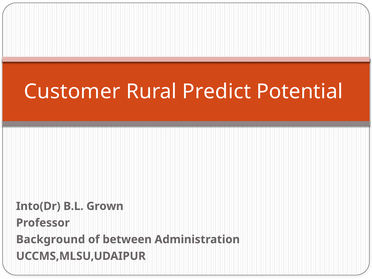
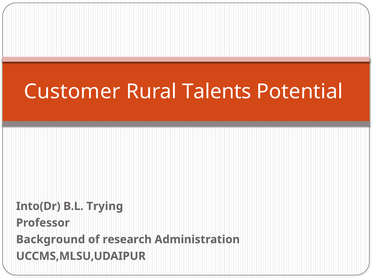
Predict: Predict -> Talents (217, 92)
Grown: Grown -> Trying (105, 206)
between: between -> research (127, 239)
